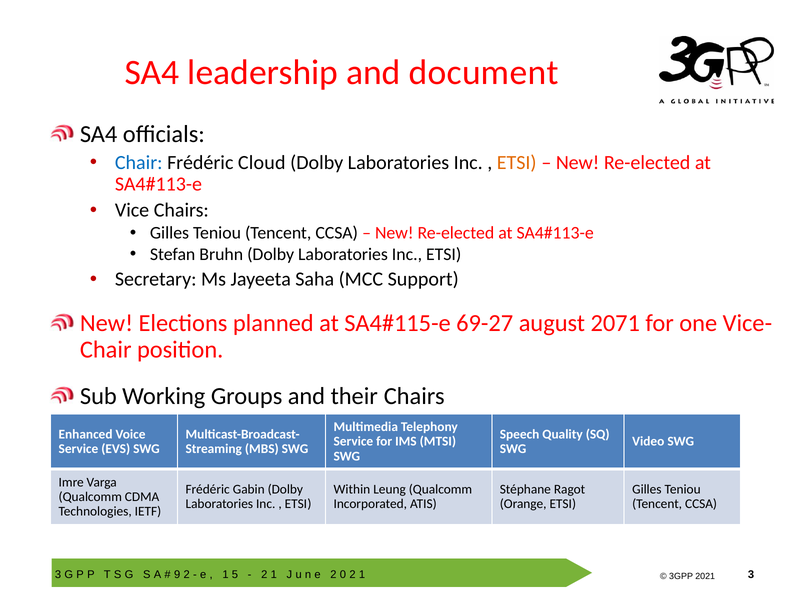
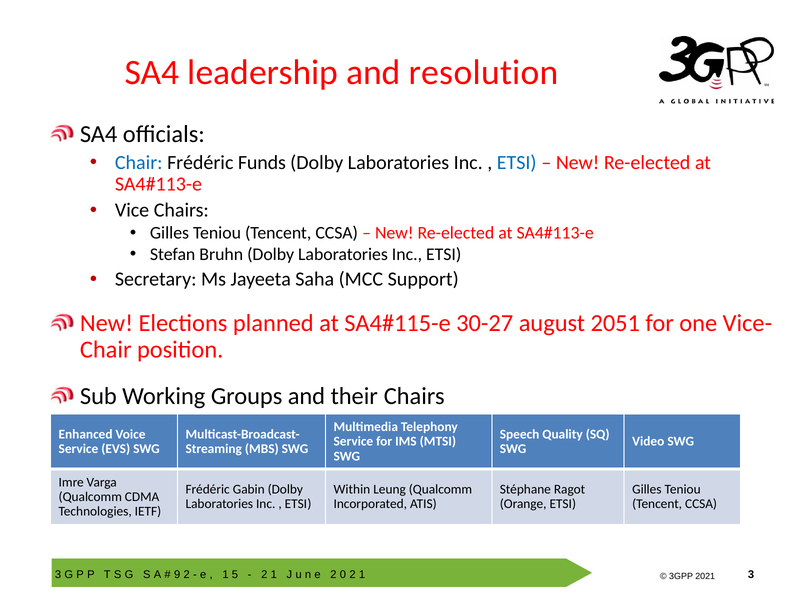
document: document -> resolution (484, 73)
Cloud: Cloud -> Funds (262, 162)
ETSI colour: orange -> blue (517, 162)
69-27: 69-27 -> 30-27 (485, 323)
2071: 2071 -> 2051 (615, 323)
